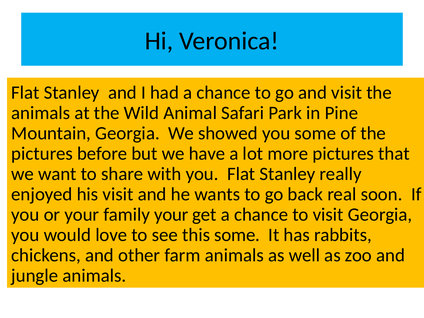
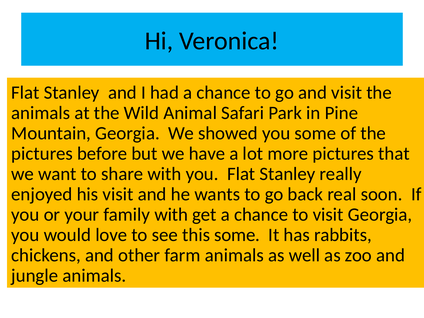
family your: your -> with (171, 215)
